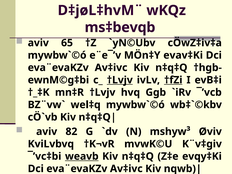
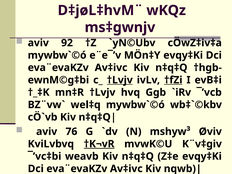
ms‡bevqb: ms‡bevqb -> ms‡gwnjv (120, 27)
65: 65 -> 92 (67, 43)
MÖn‡Y evav‡Ki: evav‡Ki -> evqy‡Ki (183, 55)
82: 82 -> 76 (71, 132)
†K¬vR underline: none -> present (99, 144)
weavb underline: present -> none (82, 156)
